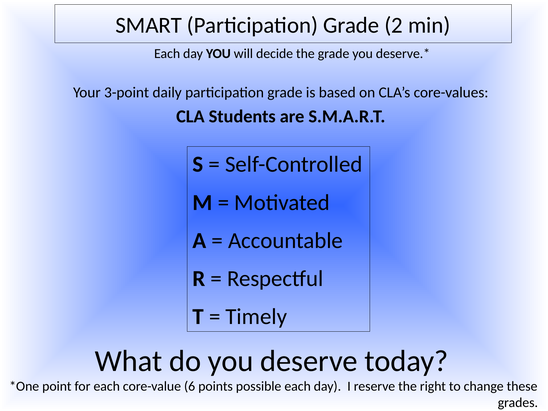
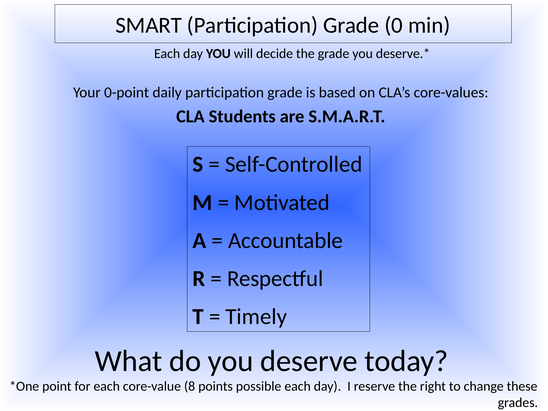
2: 2 -> 0 (394, 25)
3-point: 3-point -> 0-point (127, 92)
6: 6 -> 8 (190, 386)
